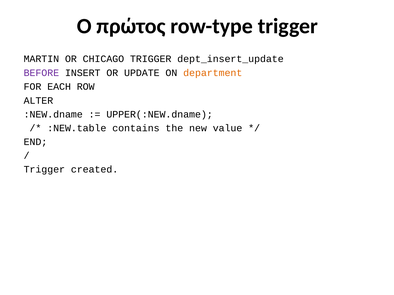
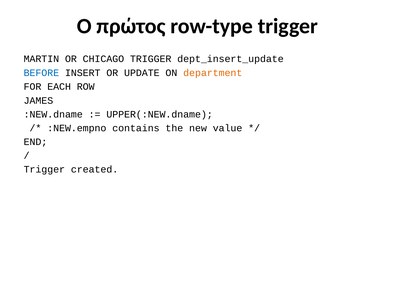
BEFORE colour: purple -> blue (41, 73)
ALTER: ALTER -> JAMES (38, 101)
:NEW.table: :NEW.table -> :NEW.empno (77, 128)
